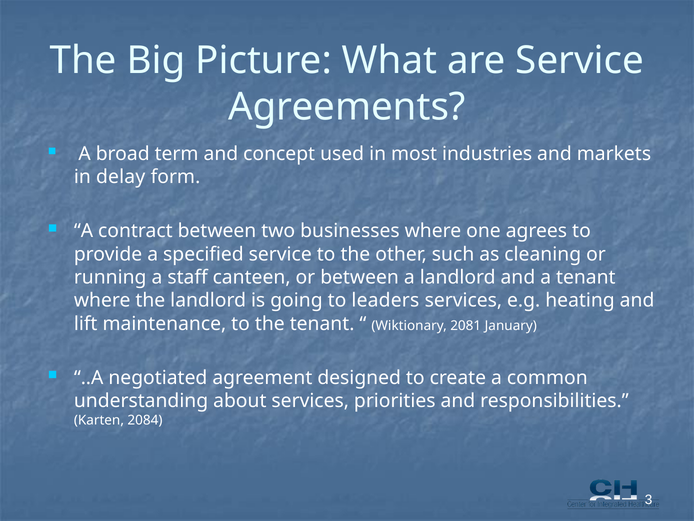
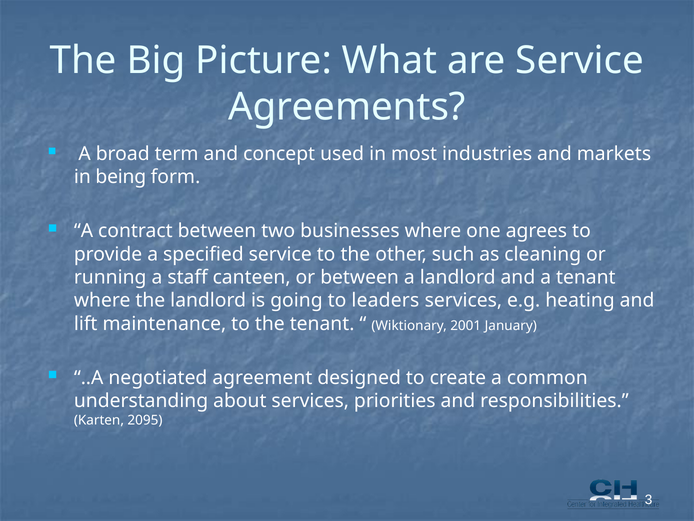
delay: delay -> being (121, 177)
2081: 2081 -> 2001 (466, 325)
2084: 2084 -> 2095 (145, 420)
